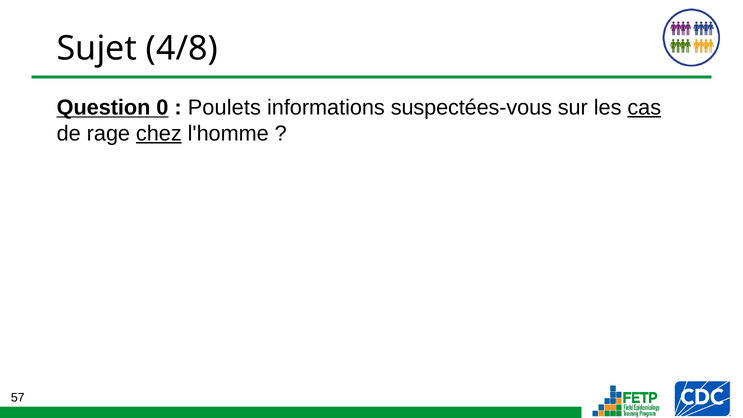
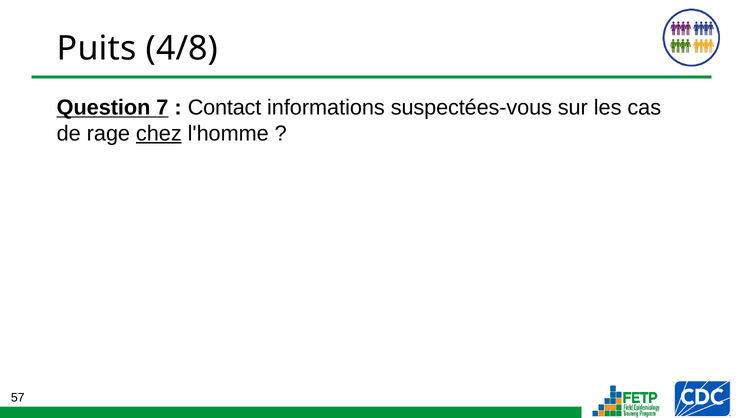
Sujet: Sujet -> Puits (97, 48)
0: 0 -> 7 (162, 107)
Poulets: Poulets -> Contact (225, 107)
cas underline: present -> none (644, 107)
